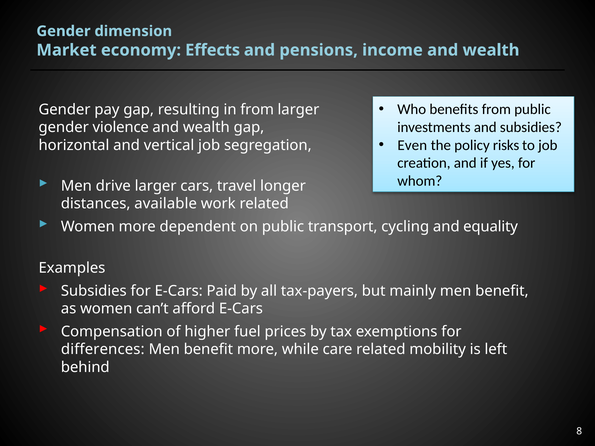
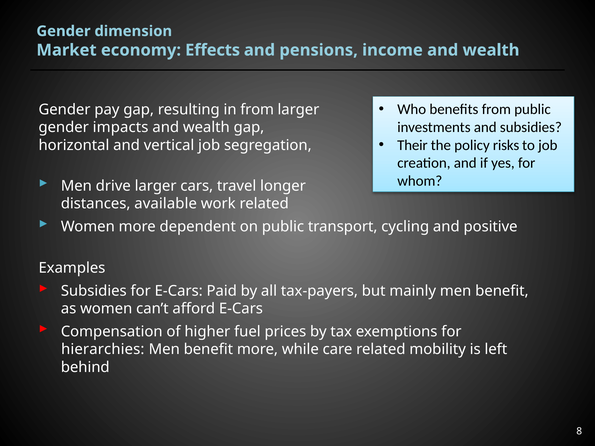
violence: violence -> impacts (121, 127)
Even: Even -> Their (412, 145)
equality: equality -> positive (491, 227)
differences: differences -> hierarchies (103, 350)
